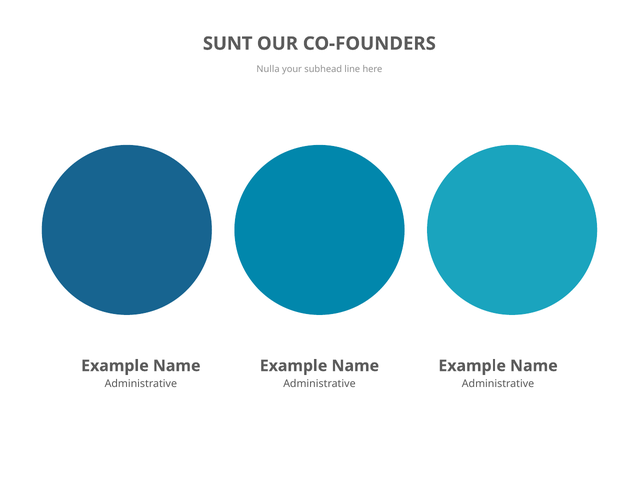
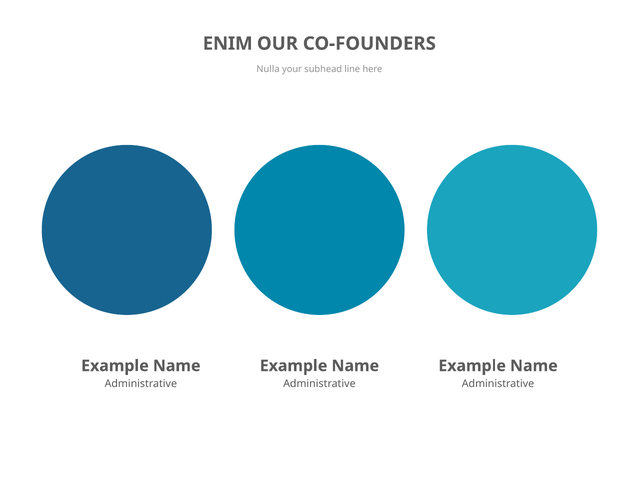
SUNT: SUNT -> ENIM (228, 44)
